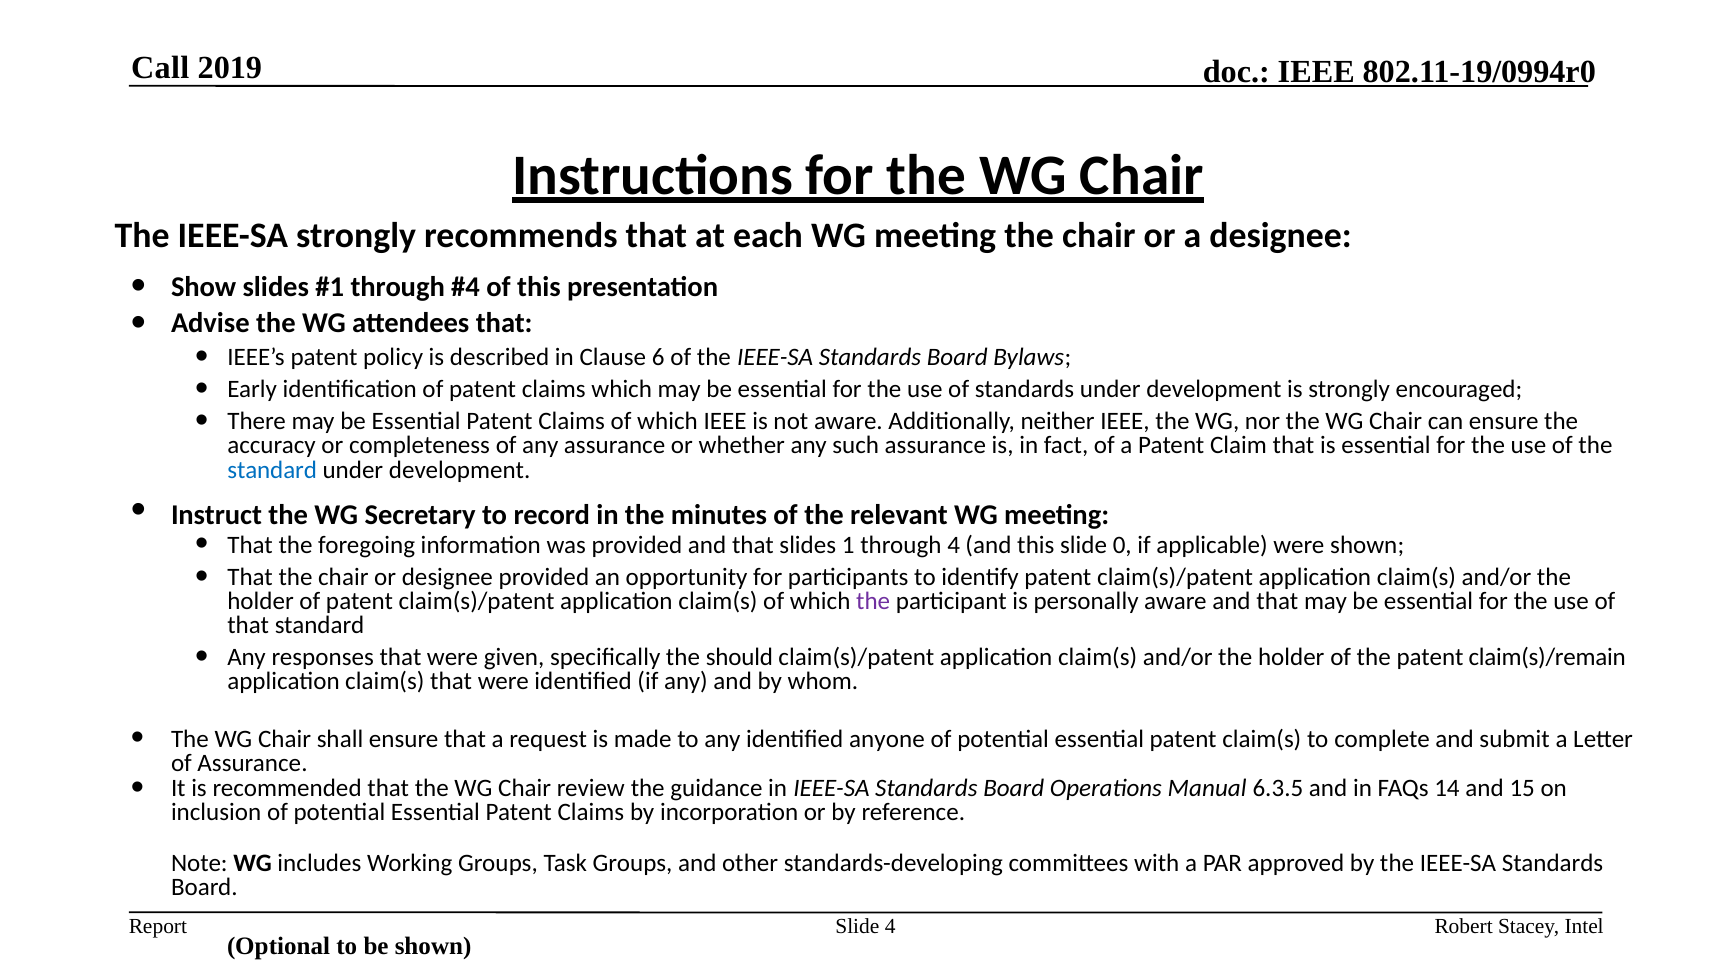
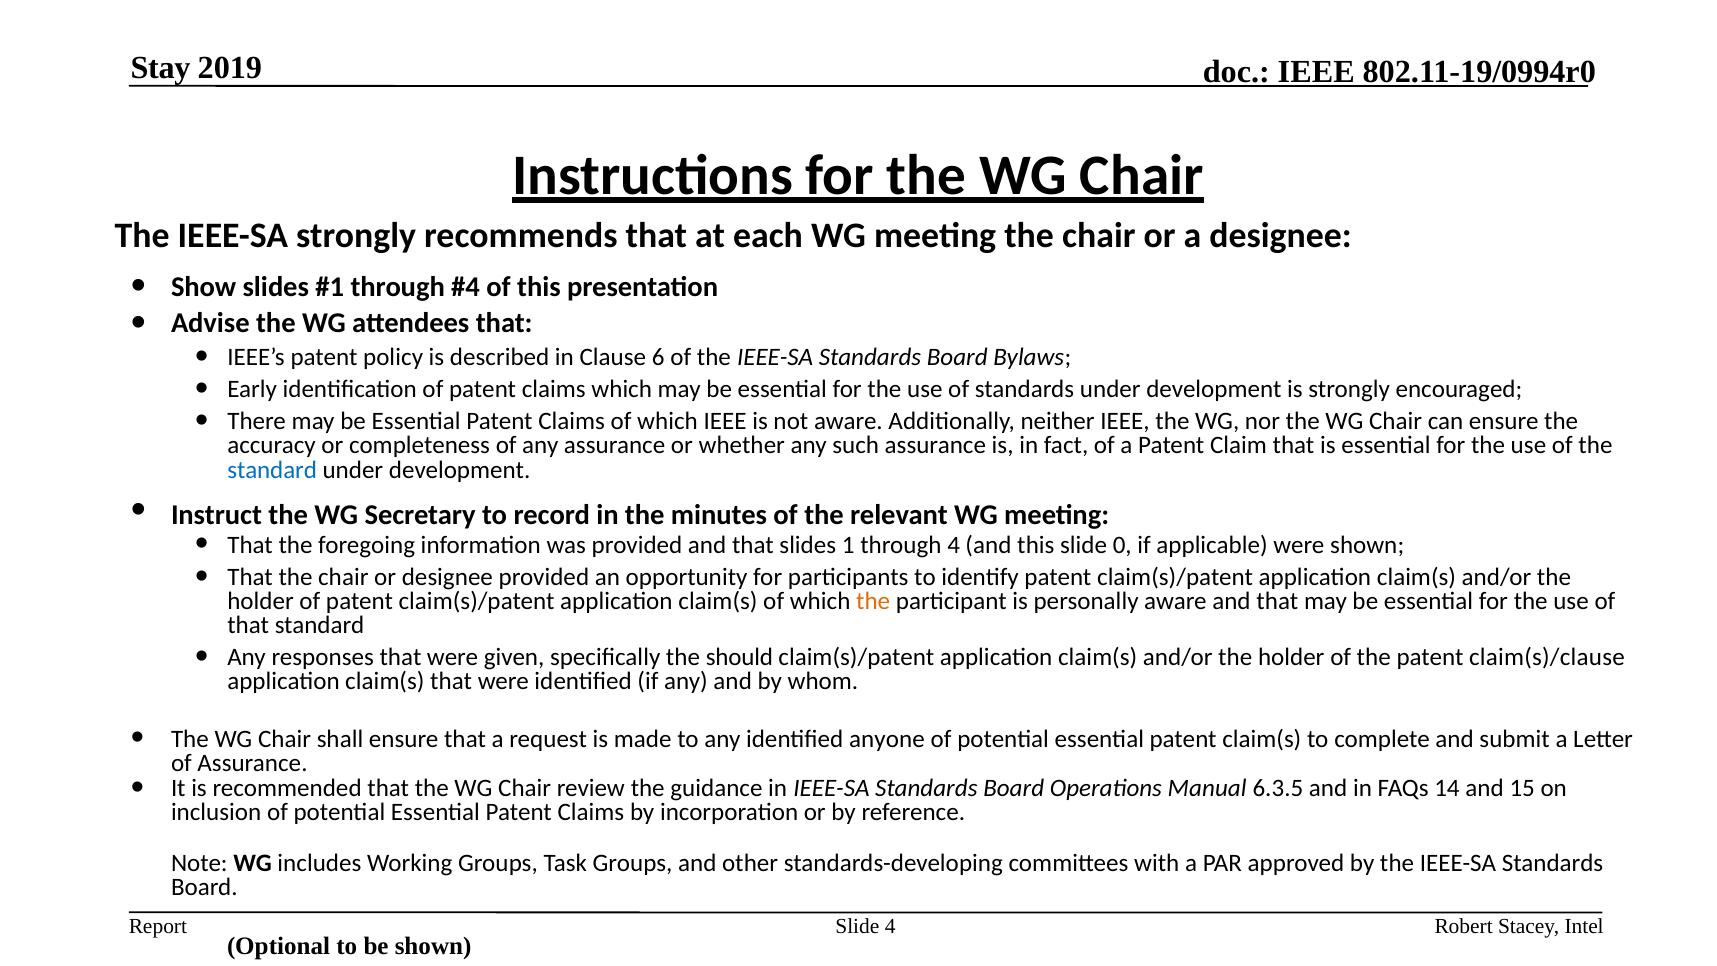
Call: Call -> Stay (161, 68)
the colour: purple -> orange (873, 601)
claim(s)/remain: claim(s)/remain -> claim(s)/clause (1547, 657)
